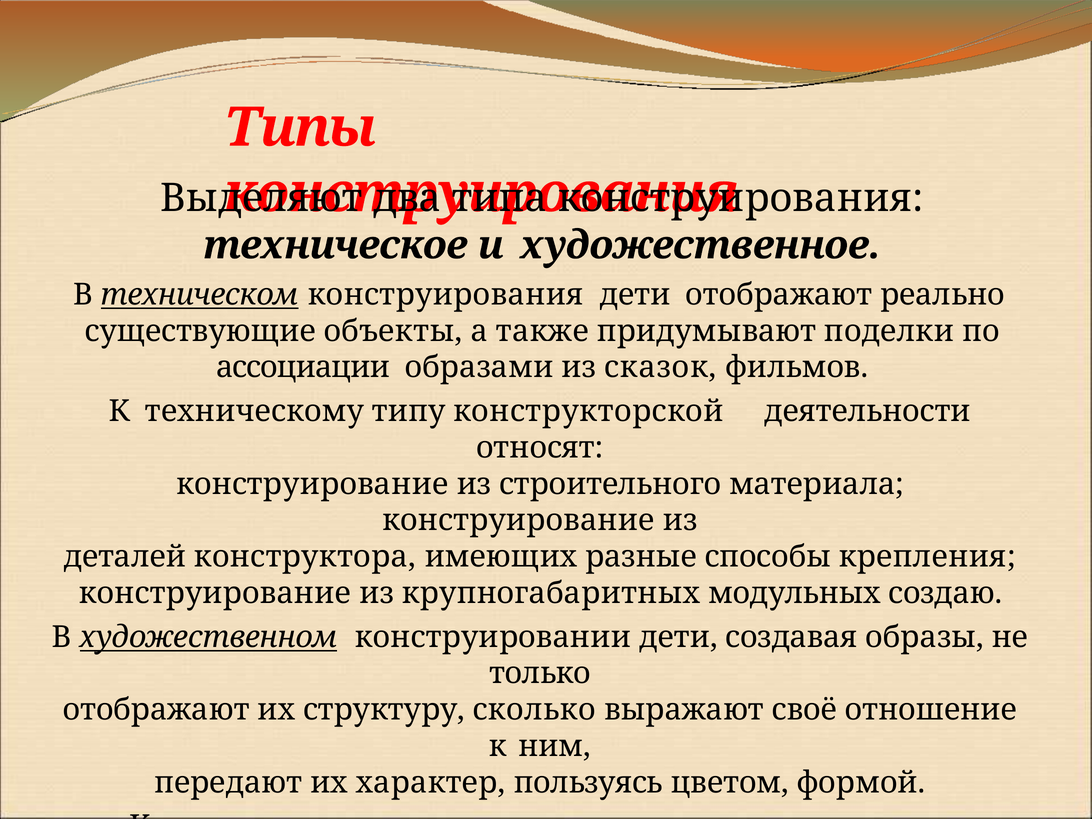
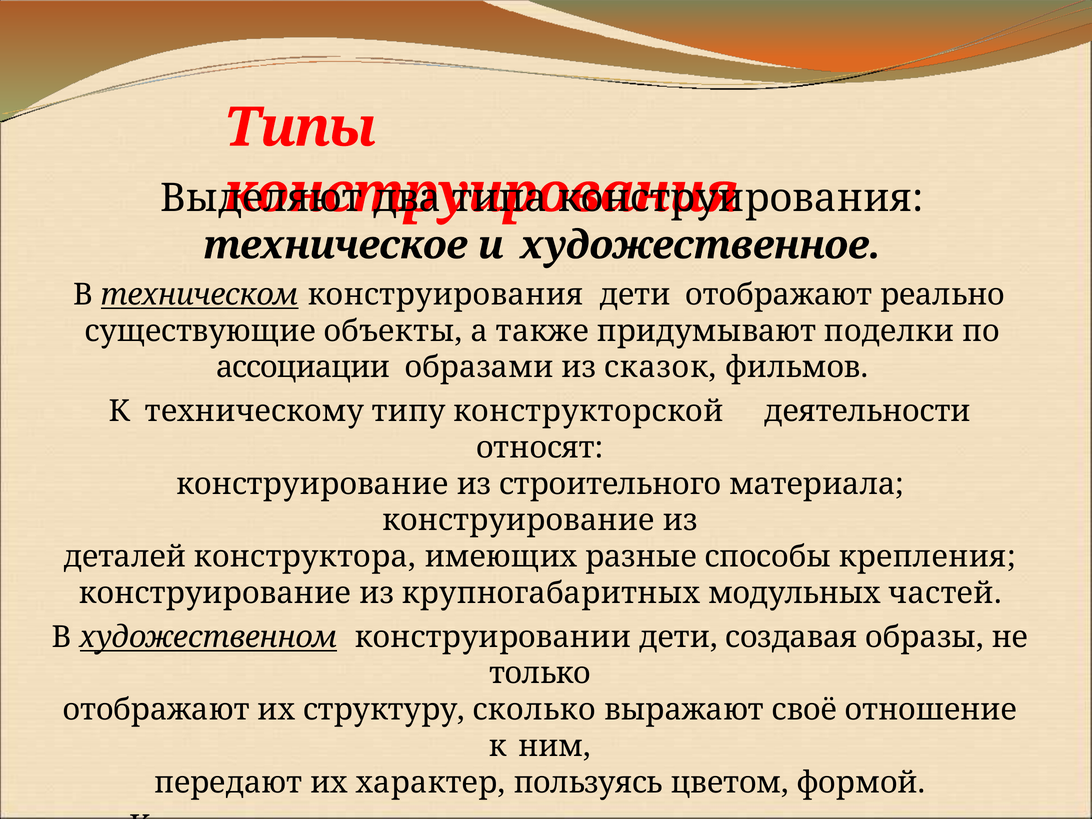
создаю: создаю -> частей (945, 593)
